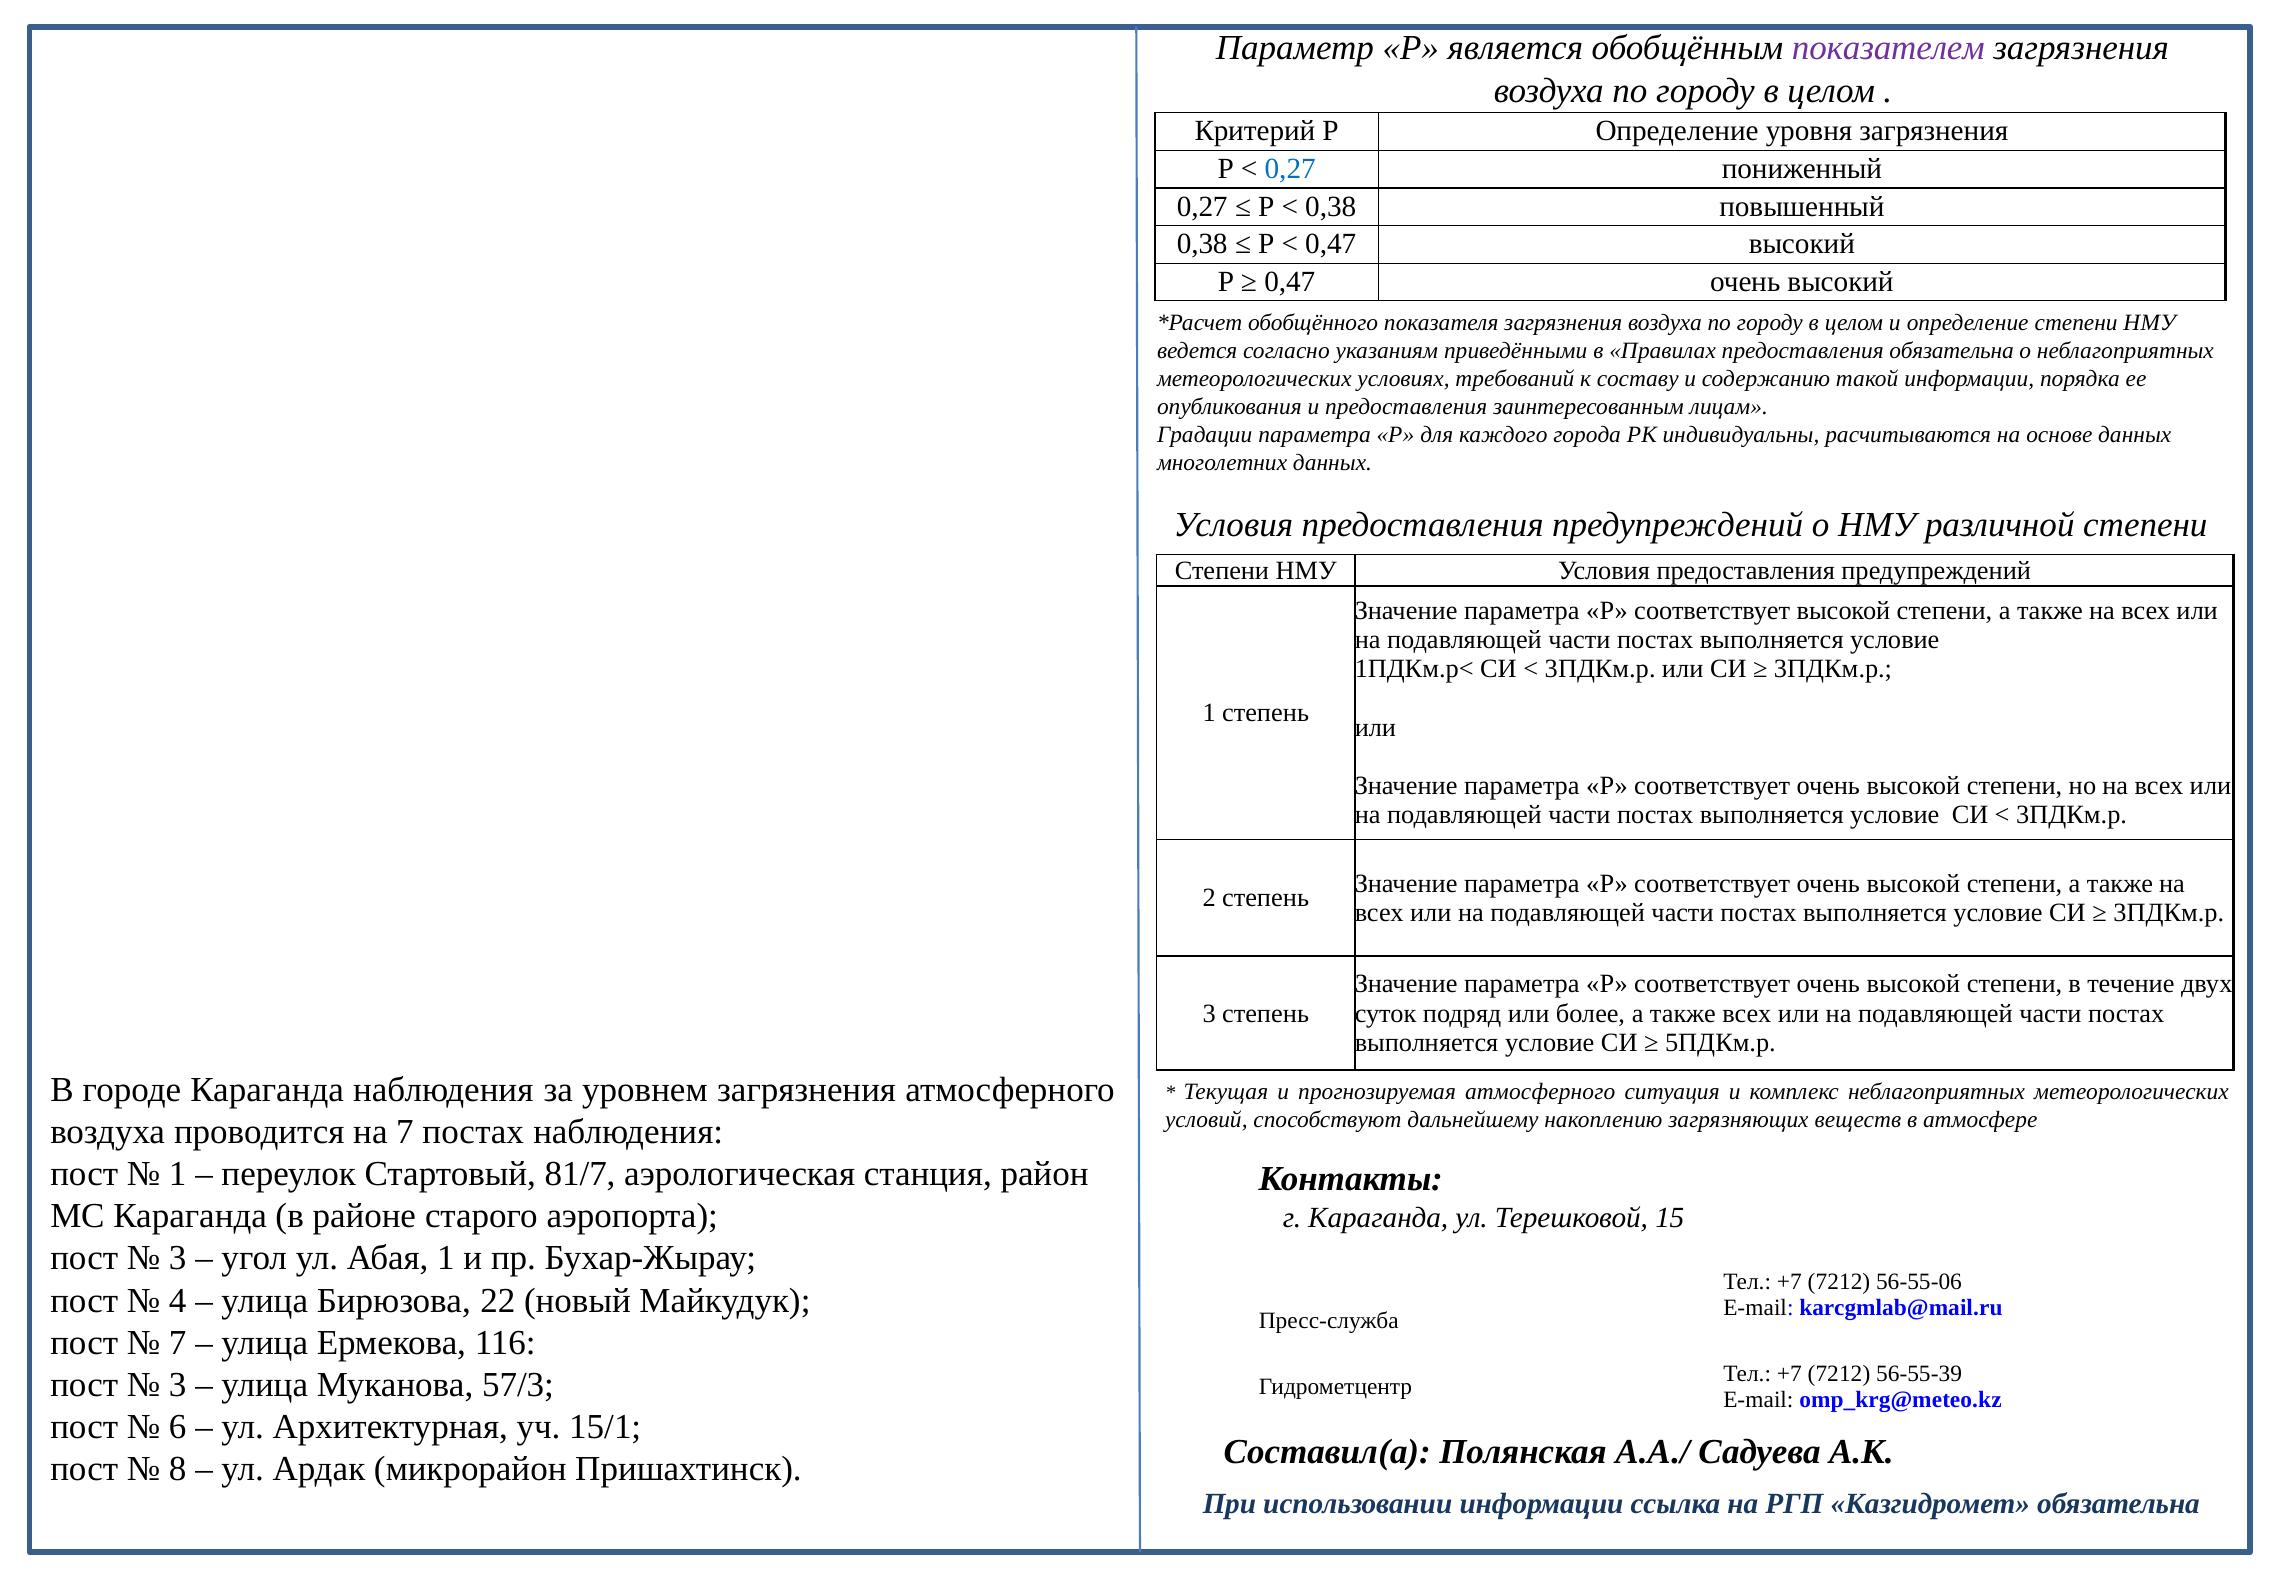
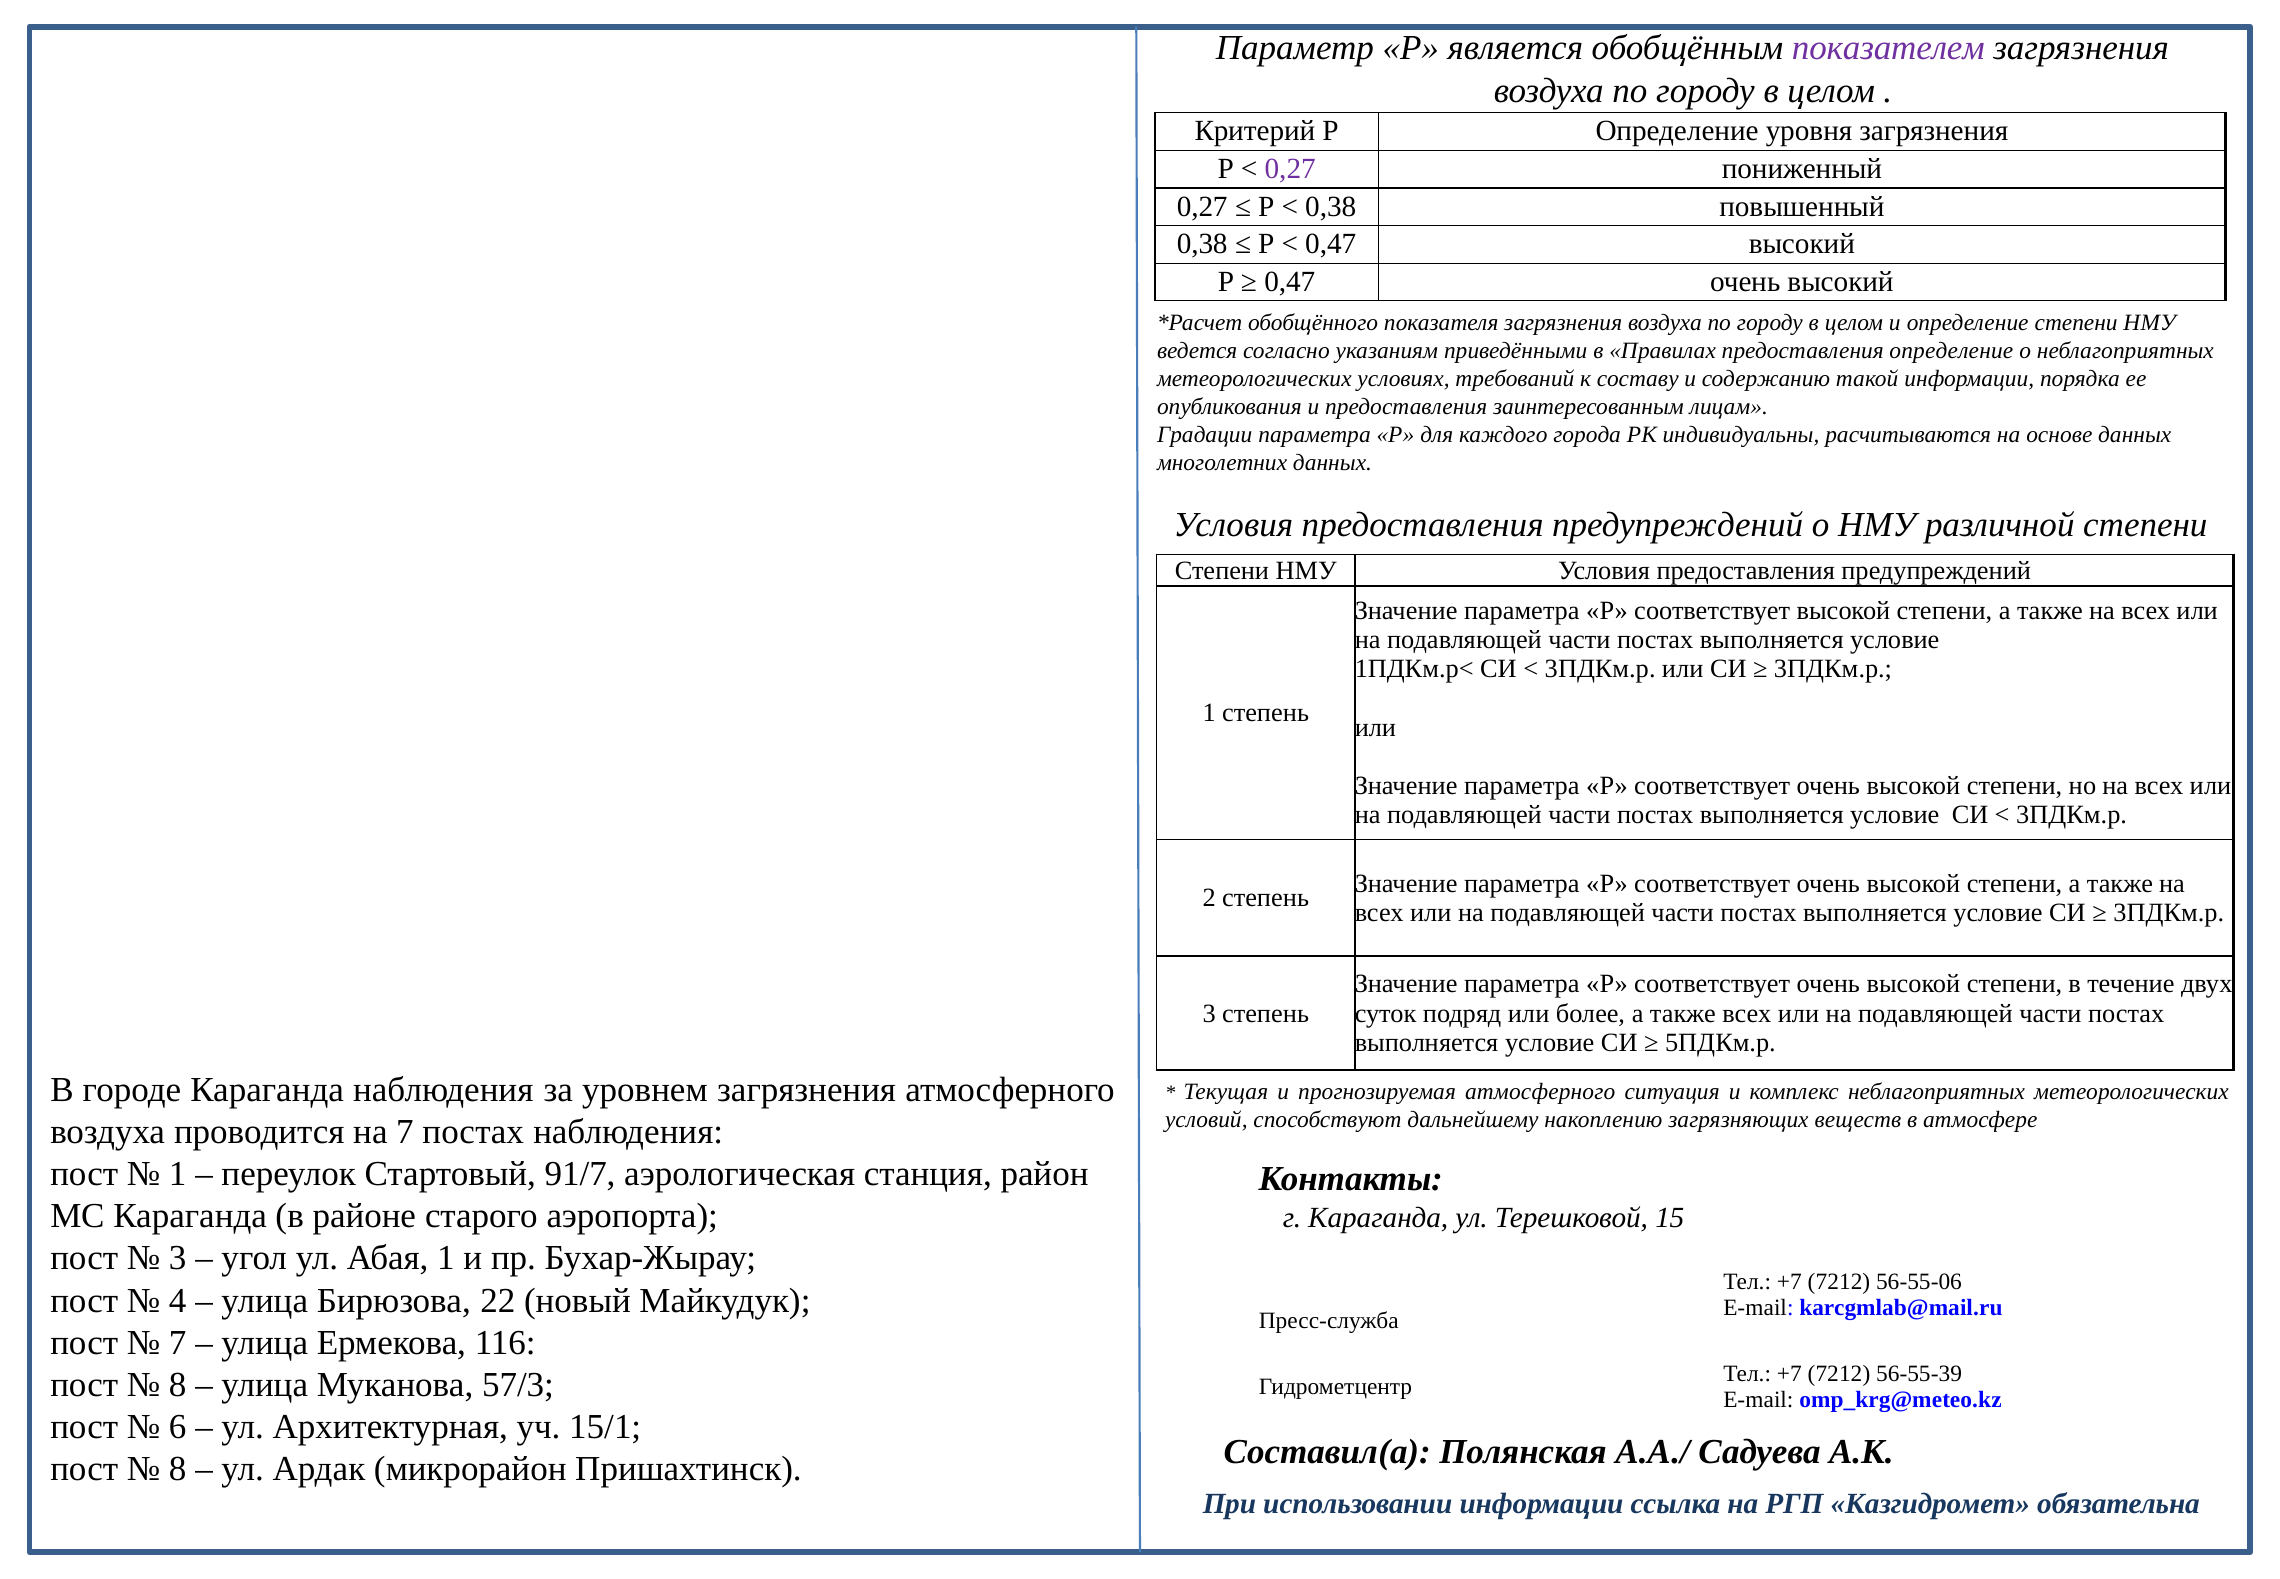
0,27 colour: blue -> purple (1290, 169)
предоставления обязательна: обязательна -> определение (1951, 350)
81/7: 81/7 -> 91/7 (580, 1174)
3: 3 -> 8 (178, 1384)
